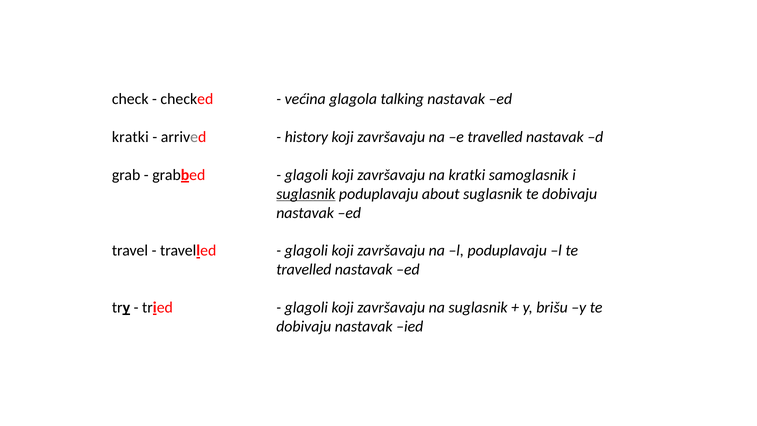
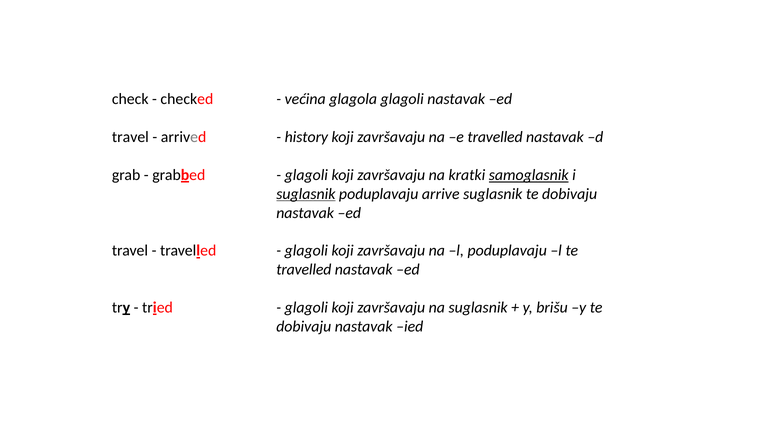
glagola talking: talking -> glagoli (402, 99)
kratki: kratki -> travel (130, 137)
samoglasnik underline: none -> present (529, 175)
about: about -> arrive (441, 194)
